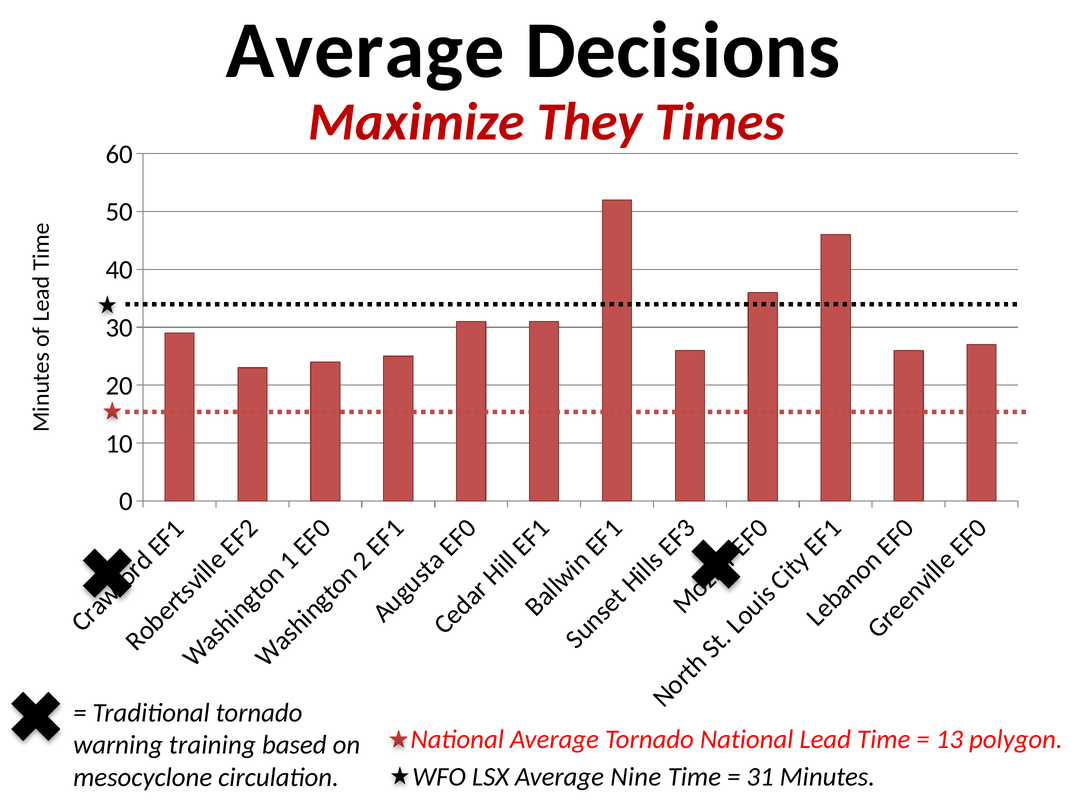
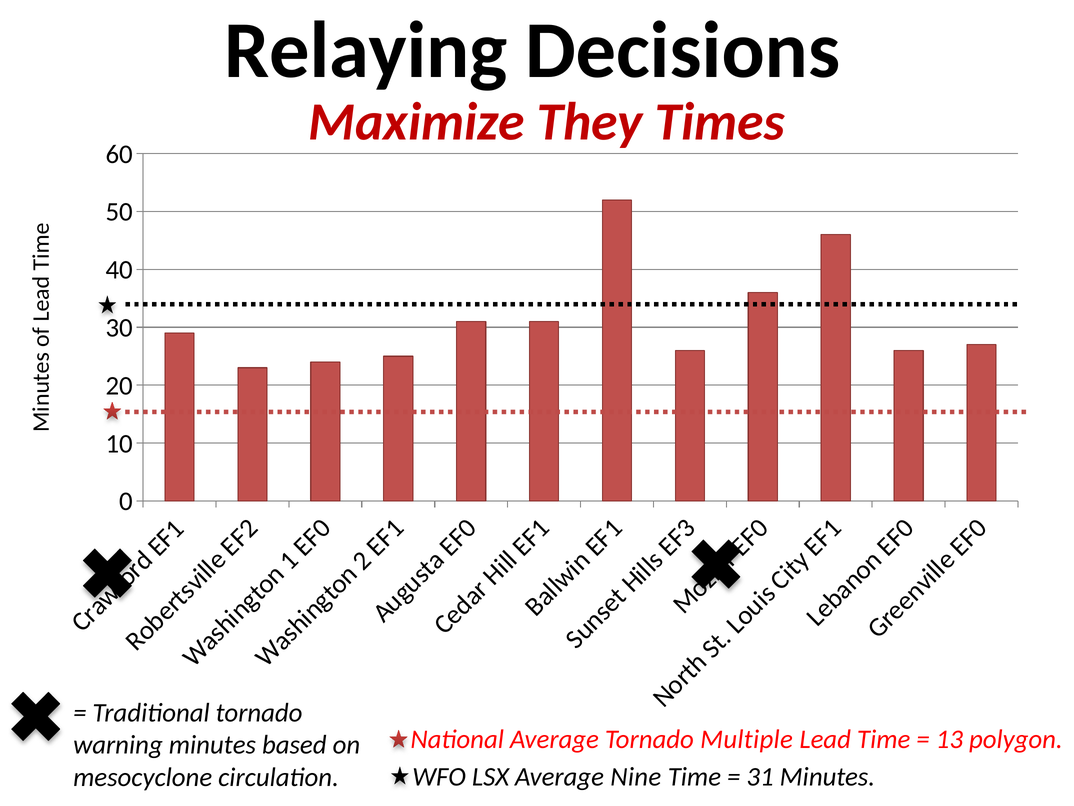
Average: Average -> Relaying (366, 50)
Tornado National: National -> Multiple (747, 739)
warning training: training -> minutes (212, 745)
